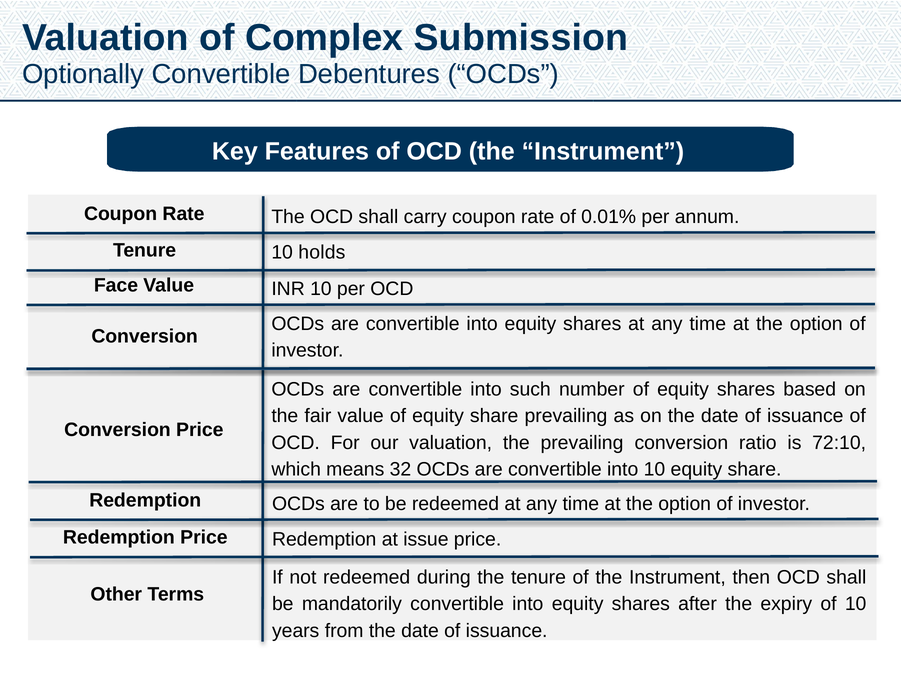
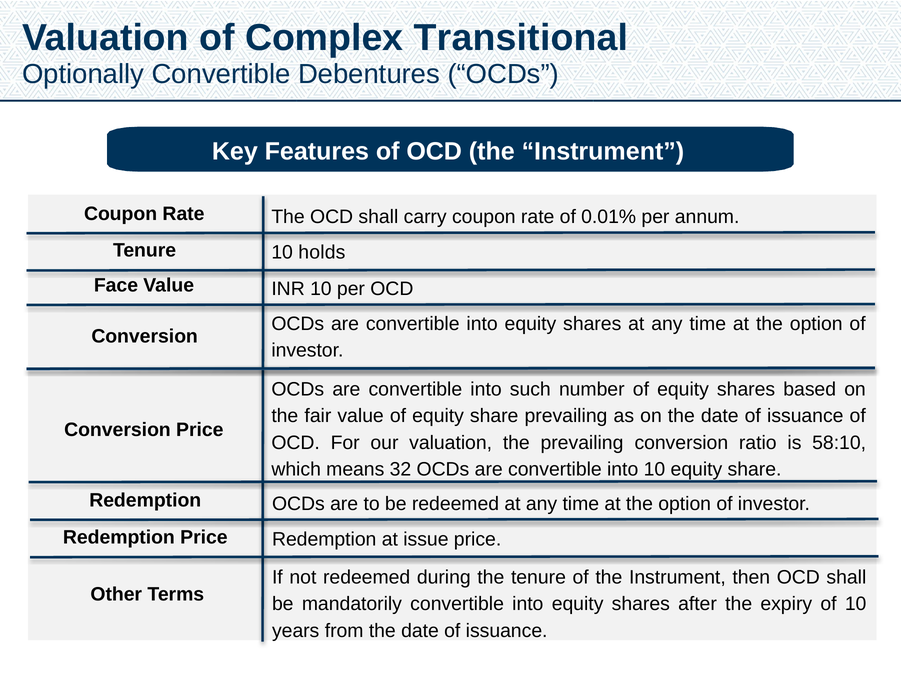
Submission: Submission -> Transitional (521, 38)
72:10: 72:10 -> 58:10 (839, 443)
